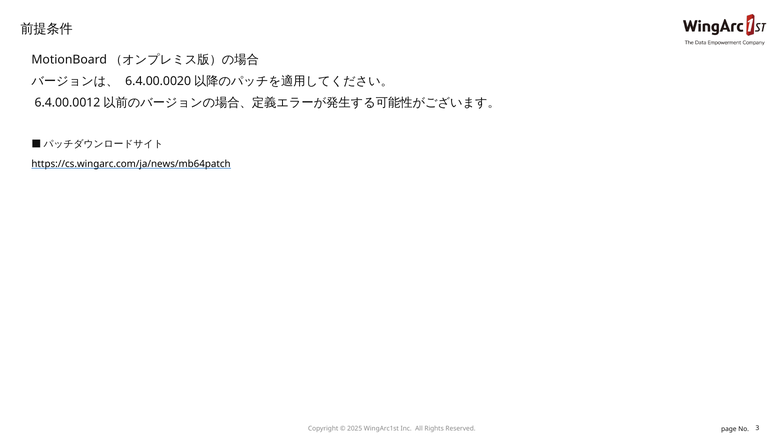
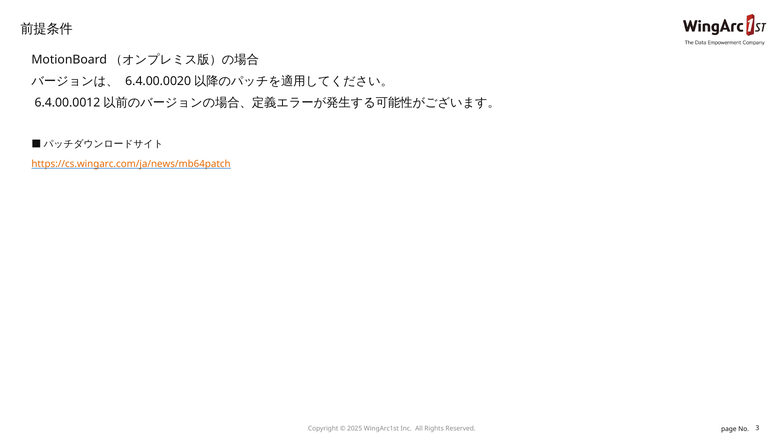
https://cs.wingarc.com/ja/news/mb64patch colour: black -> orange (131, 164)
